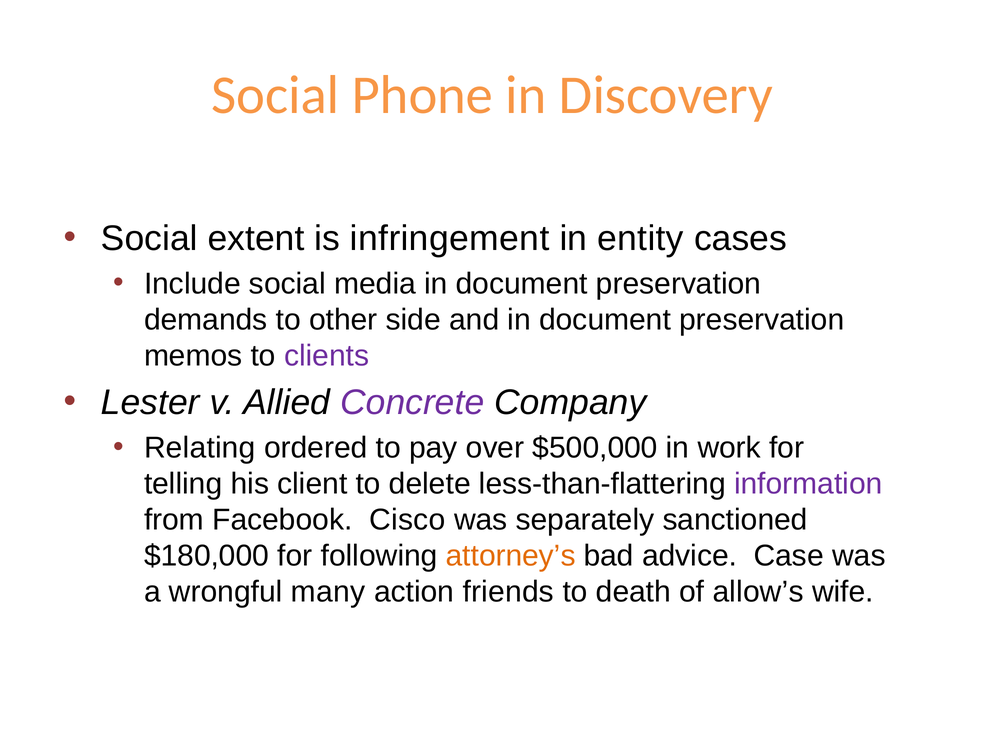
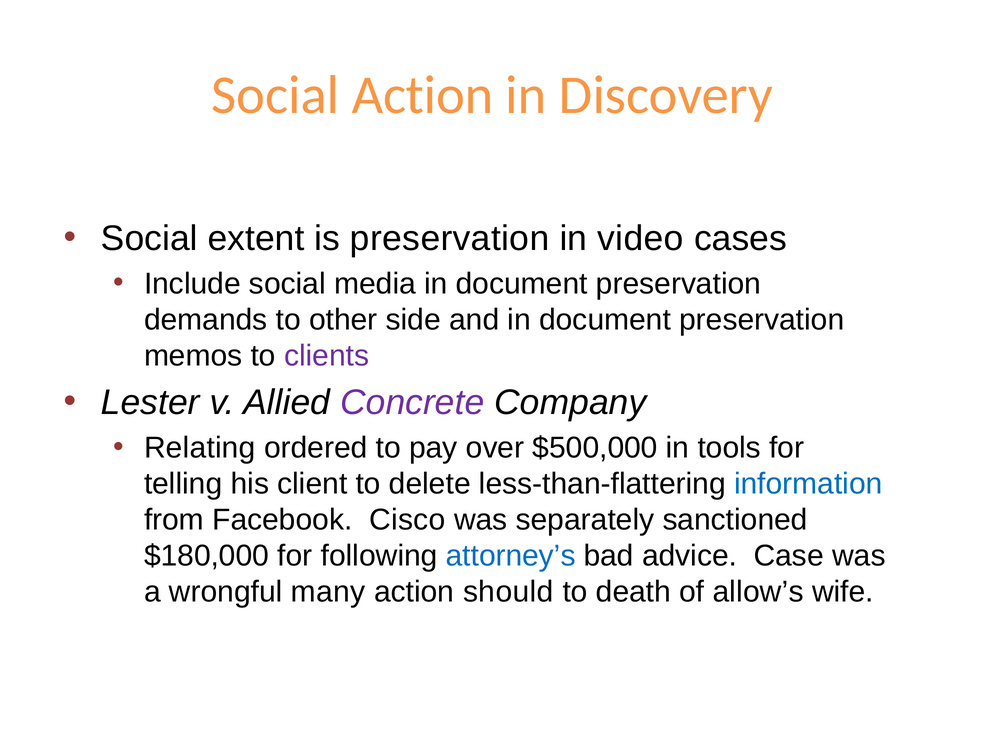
Social Phone: Phone -> Action (423, 95)
is infringement: infringement -> preservation (450, 239)
entity: entity -> video (640, 239)
work: work -> tools (729, 448)
information colour: purple -> blue (808, 484)
attorney’s colour: orange -> blue (511, 556)
friends: friends -> should (508, 592)
